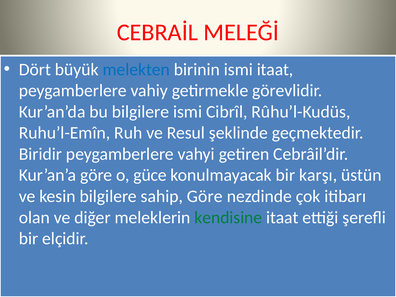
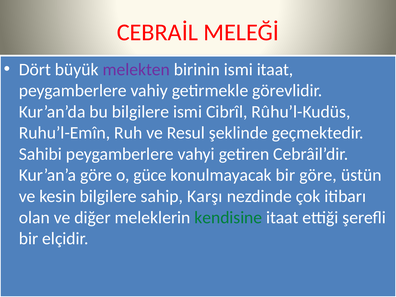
melekten colour: blue -> purple (136, 69)
Biridir: Biridir -> Sahibi (40, 154)
bir karşı: karşı -> göre (318, 175)
sahip Göre: Göre -> Karşı (205, 196)
